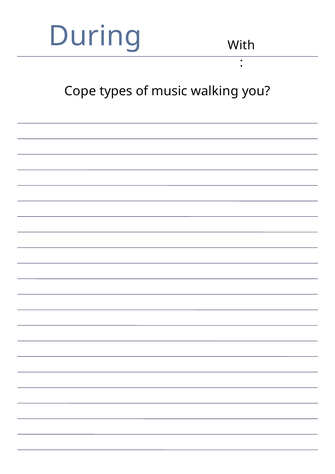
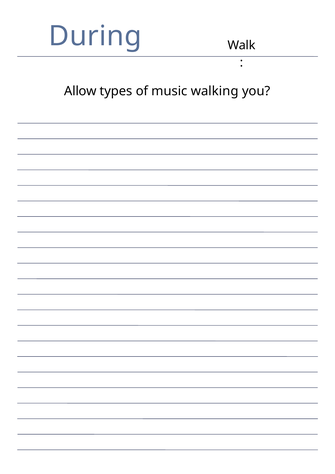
With: With -> Walk (241, 45)
Cope: Cope -> Allow (80, 91)
